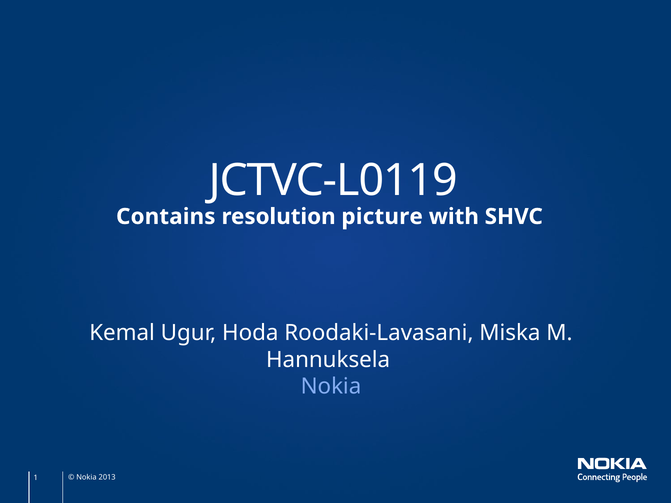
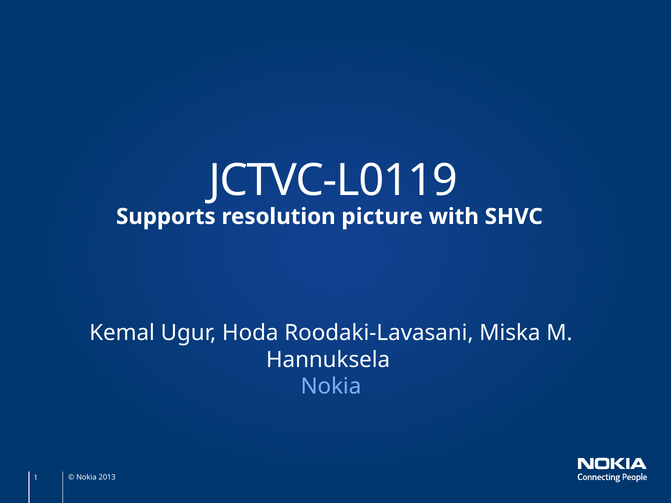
Contains: Contains -> Supports (166, 217)
